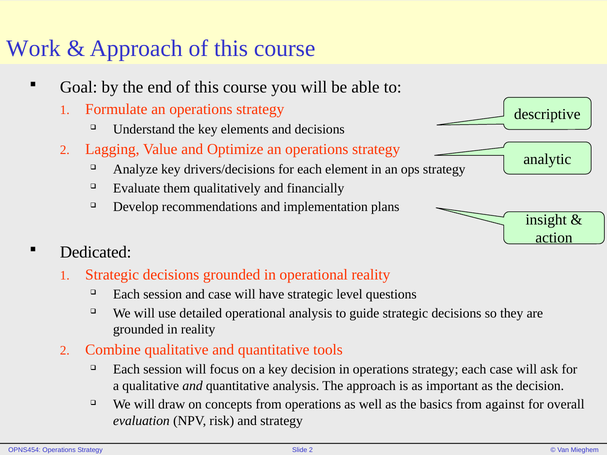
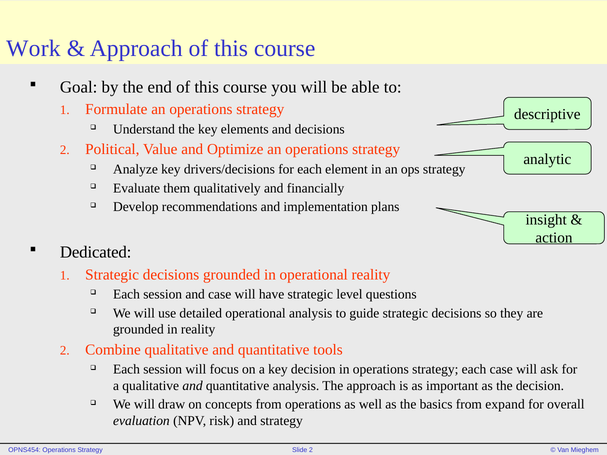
Lagging: Lagging -> Political (112, 150)
against: against -> expand (505, 405)
